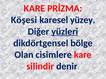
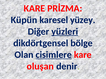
Köşesi: Köşesi -> Küpün (24, 20)
cisimlere underline: none -> present (54, 55)
silindir: silindir -> oluşan (40, 67)
